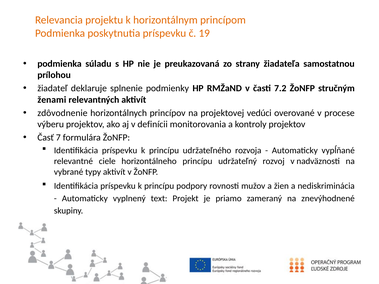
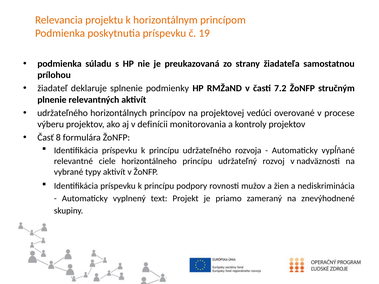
ženami: ženami -> plnenie (52, 100)
zdôvodnenie: zdôvodnenie -> udržateľného (63, 113)
7: 7 -> 8 (58, 138)
